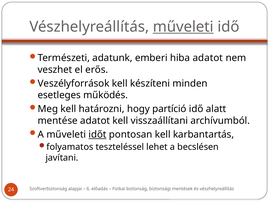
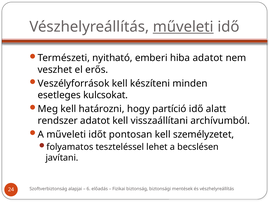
adatunk: adatunk -> nyitható (112, 58)
működés: működés -> kulcsokat (106, 95)
mentése: mentése -> rendszer (58, 120)
időt underline: present -> none (97, 134)
karbantartás: karbantartás -> személyzetet (204, 134)
